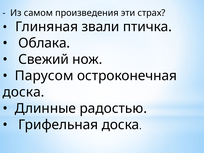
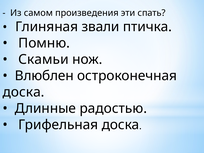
страх: страх -> спать (152, 13)
Облака: Облака -> Помню (44, 43)
Свежий: Свежий -> Скамьи (43, 59)
Парусом: Парусом -> Влюблен (44, 76)
